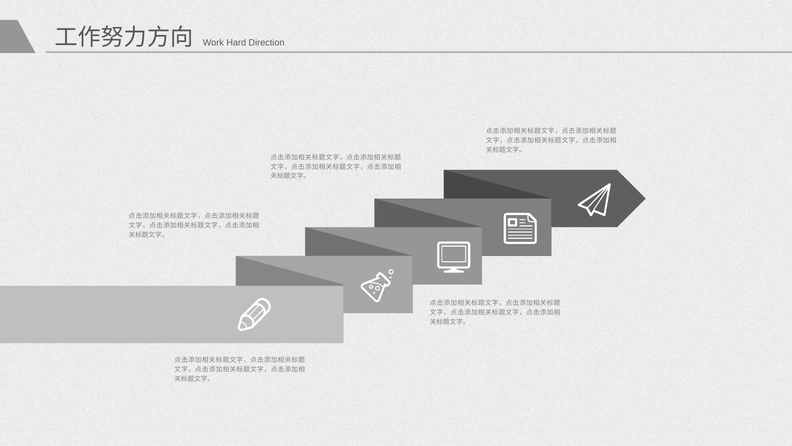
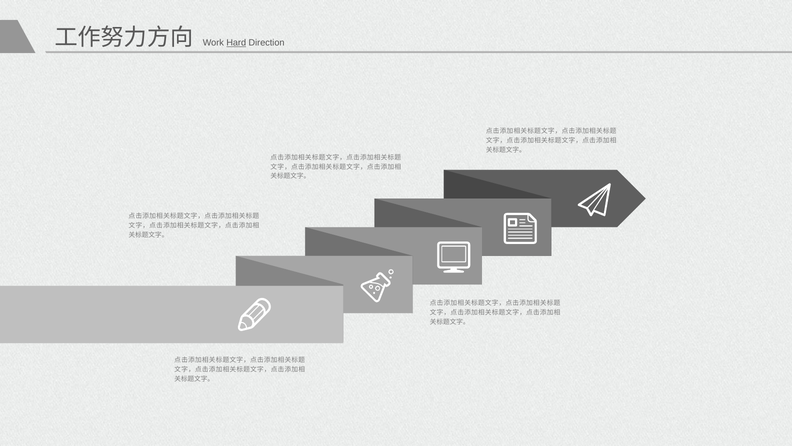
Hard underline: none -> present (236, 43)
